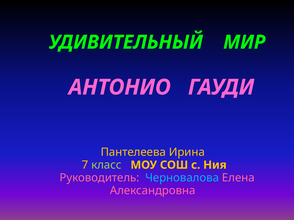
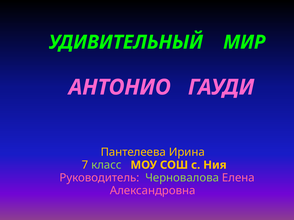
Черновалова colour: light blue -> light green (182, 178)
